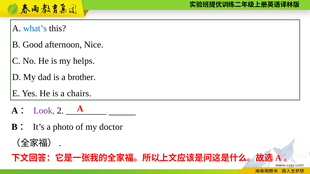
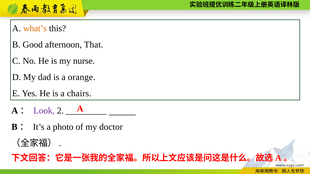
what’s colour: blue -> orange (35, 28)
Nice: Nice -> That (94, 45)
helps: helps -> nurse (84, 61)
brother: brother -> orange (82, 77)
